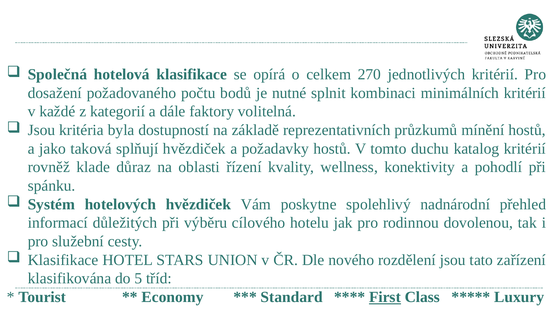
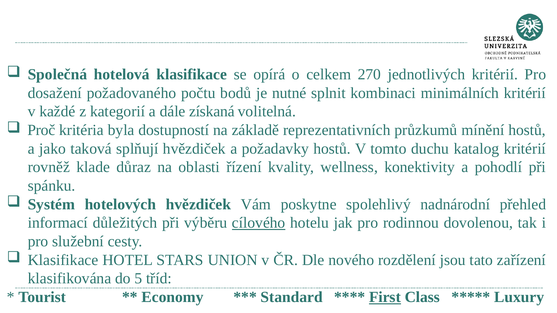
faktory: faktory -> získaná (212, 112)
Jsou: Jsou -> Proč (41, 130)
cílového underline: none -> present (259, 223)
